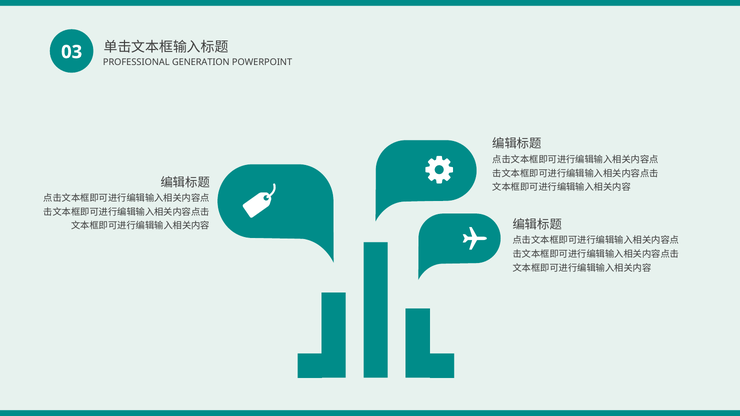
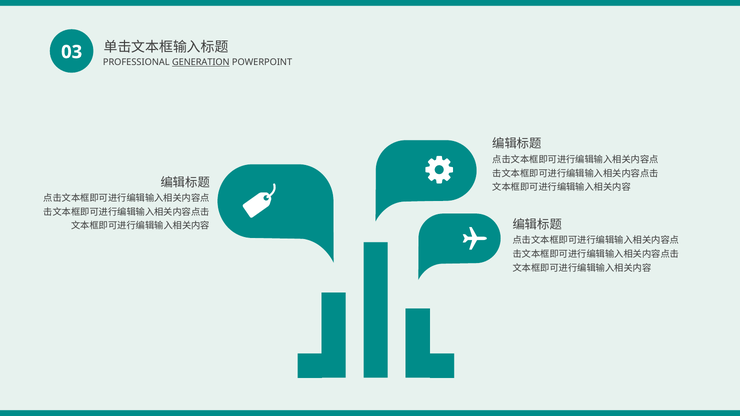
GENERATION underline: none -> present (201, 62)
